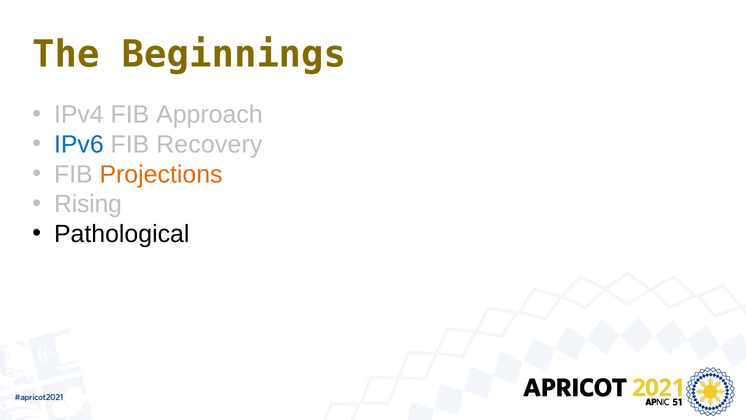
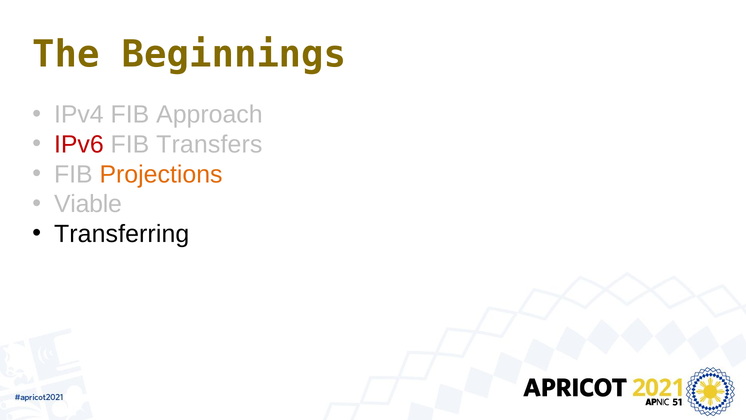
IPv6 colour: blue -> red (79, 144)
Recovery: Recovery -> Transfers (209, 144)
Rising: Rising -> Viable (88, 204)
Pathological: Pathological -> Transferring (122, 234)
